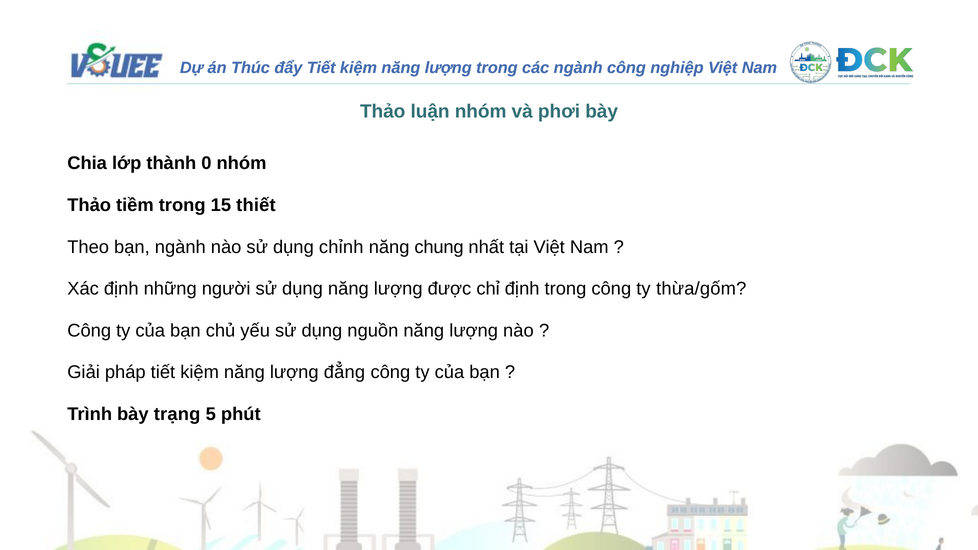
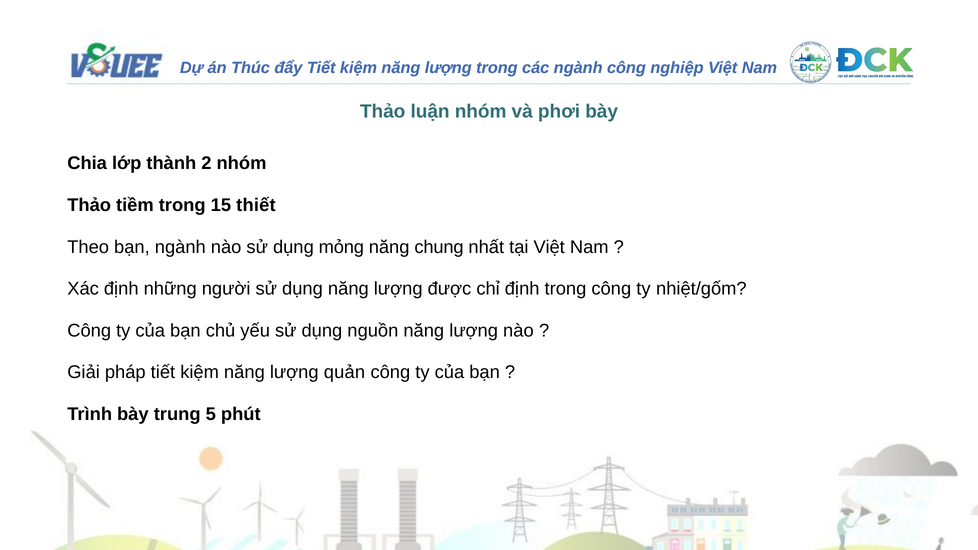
0: 0 -> 2 (206, 163)
chỉnh: chỉnh -> mỏng (341, 247)
thừa/gốm: thừa/gốm -> nhiệt/gốm (701, 289)
đẳng: đẳng -> quản (344, 372)
trạng: trạng -> trung (177, 414)
